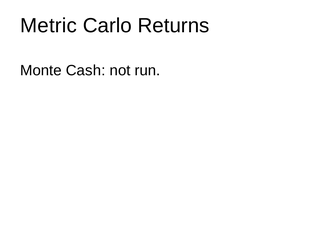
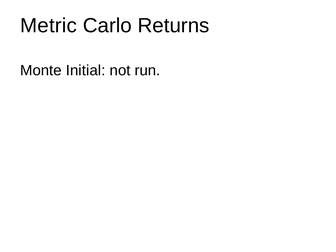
Cash: Cash -> Initial (86, 70)
